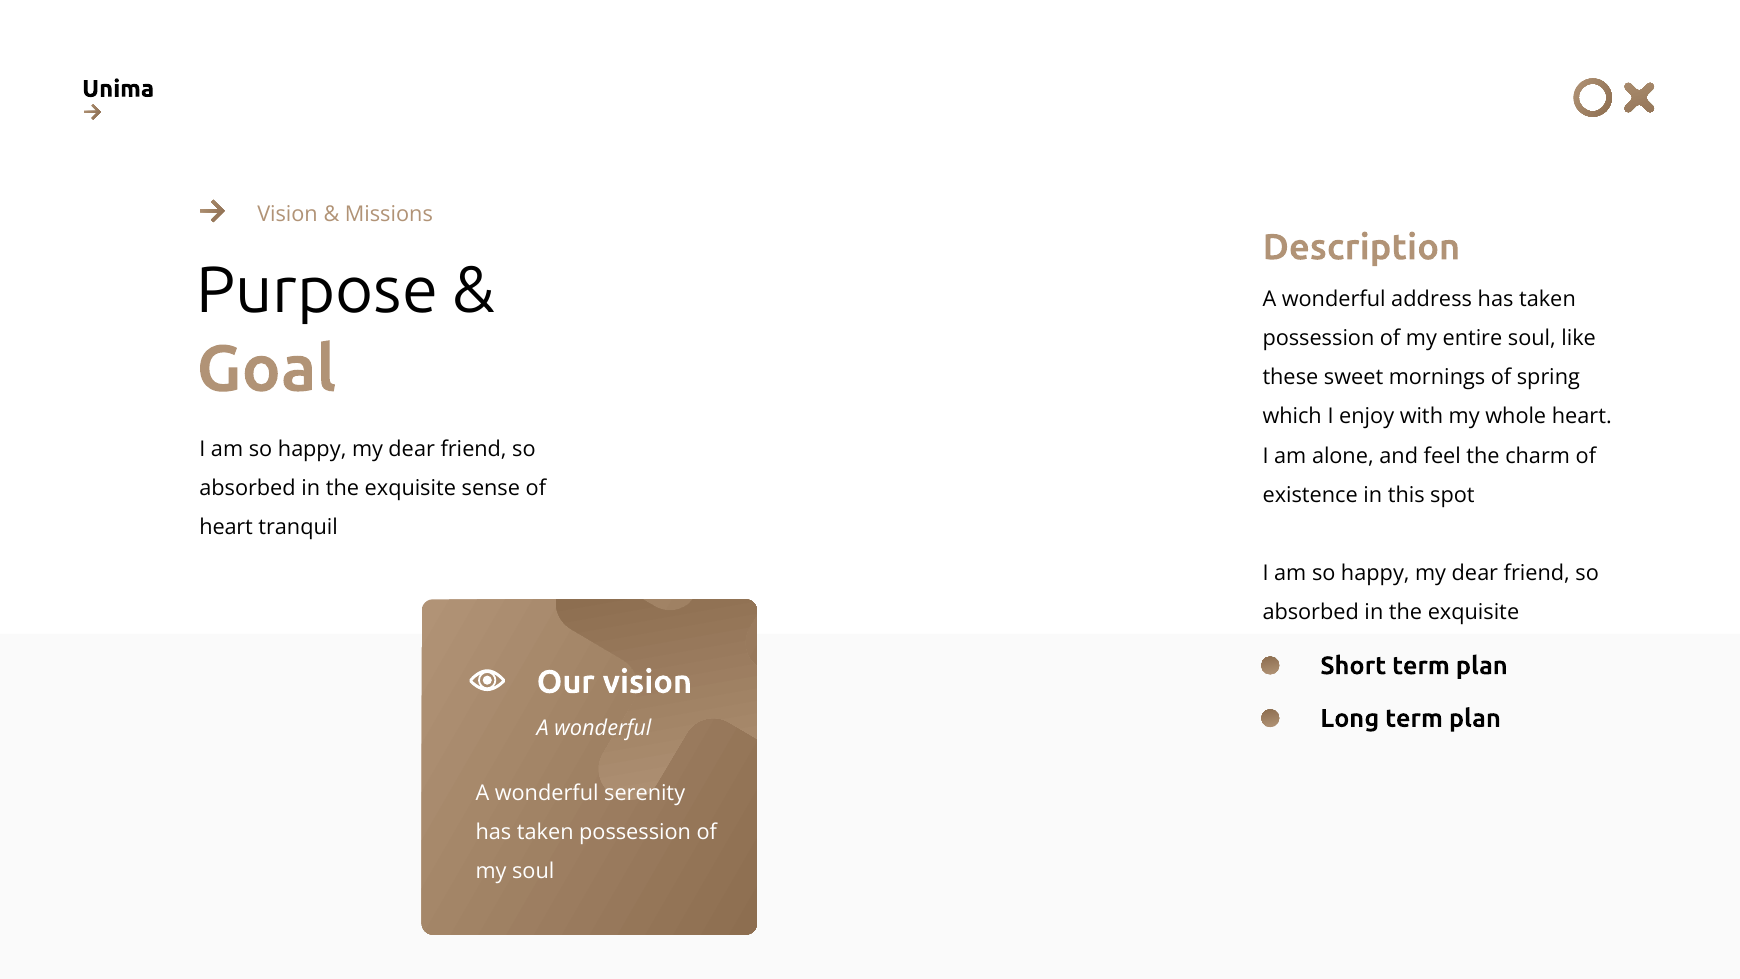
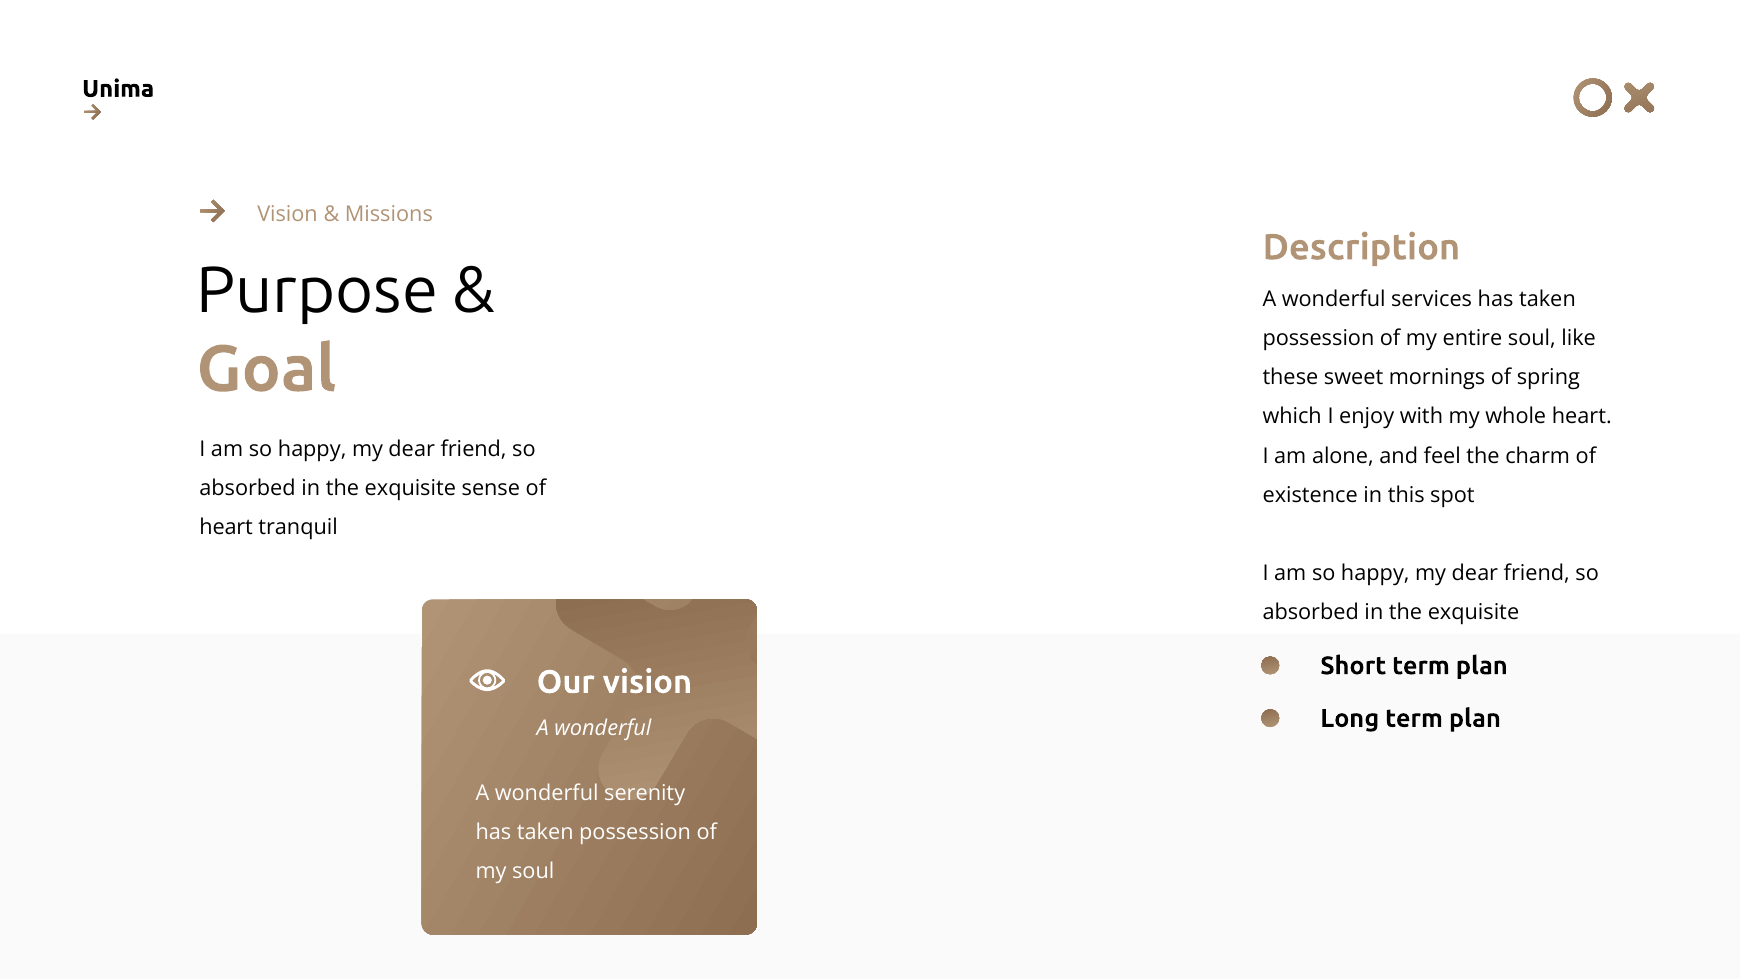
address: address -> services (1432, 299)
